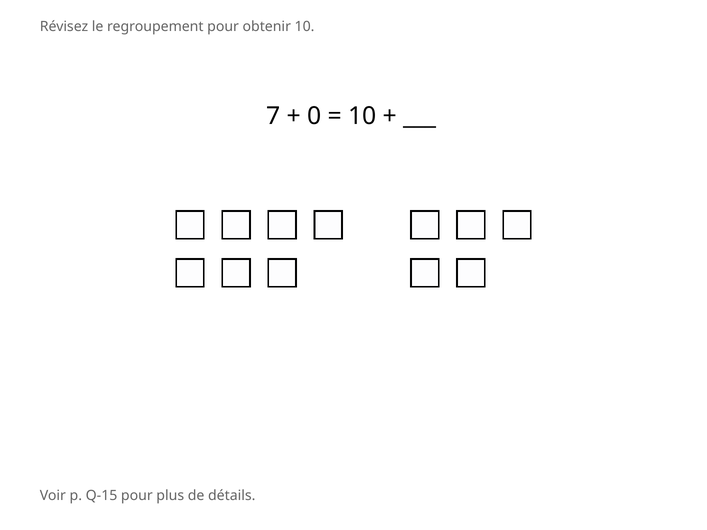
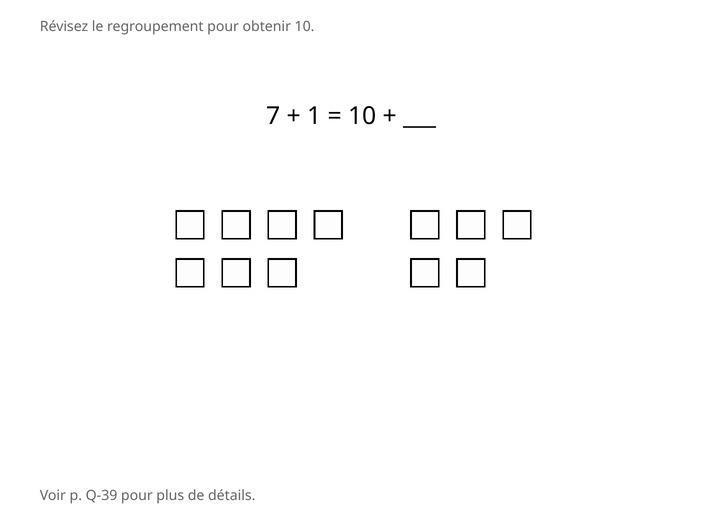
0: 0 -> 1 (314, 116)
Q-15: Q-15 -> Q-39 (102, 496)
